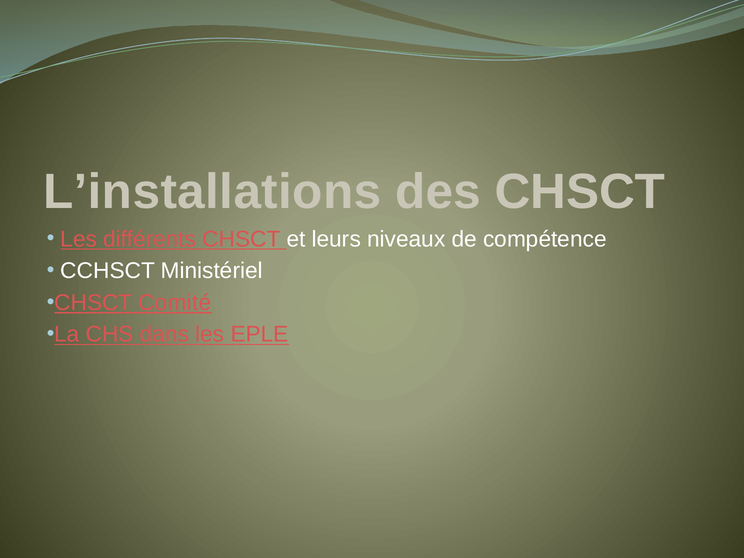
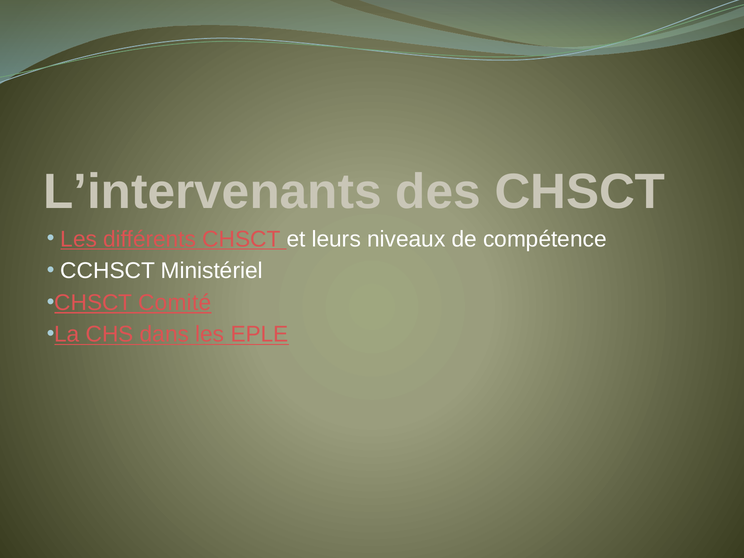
L’installations: L’installations -> L’intervenants (212, 192)
